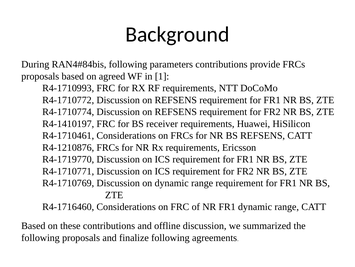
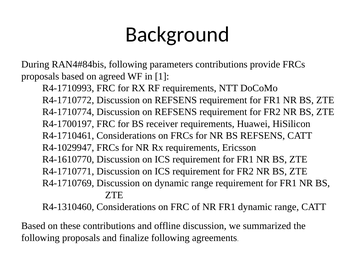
R4-1410197: R4-1410197 -> R4-1700197 (68, 123)
R4-1210876: R4-1210876 -> R4-1029947 (68, 147)
R4-1719770: R4-1719770 -> R4-1610770 (68, 159)
R4-1716460: R4-1716460 -> R4-1310460 (68, 206)
